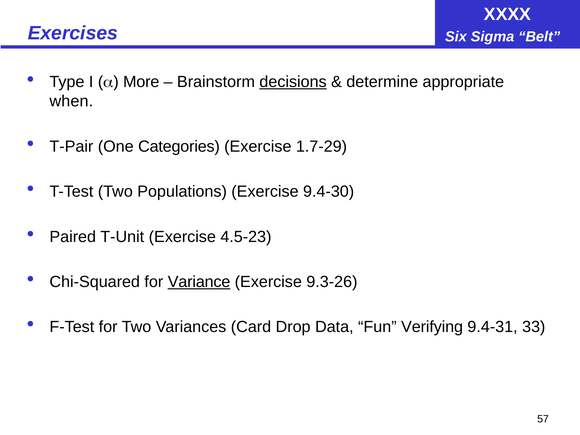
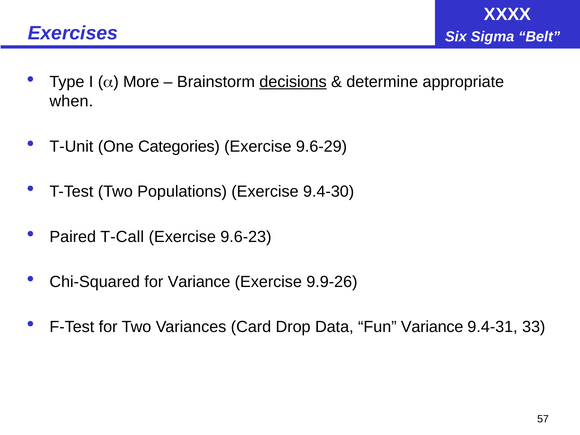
T-Pair: T-Pair -> T-Unit (71, 146)
1.7-29: 1.7-29 -> 9.6-29 (321, 146)
T-Unit: T-Unit -> T-Call (122, 237)
4.5-23: 4.5-23 -> 9.6-23 (246, 237)
Variance underline: present -> none (199, 282)
9.3-26: 9.3-26 -> 9.9-26 (332, 282)
Fun Verifying: Verifying -> Variance (432, 327)
